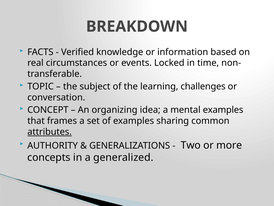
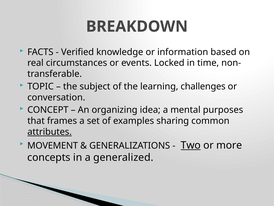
mental examples: examples -> purposes (223, 110)
AUTHORITY: AUTHORITY -> MOVEMENT (53, 145)
Two underline: none -> present (191, 145)
